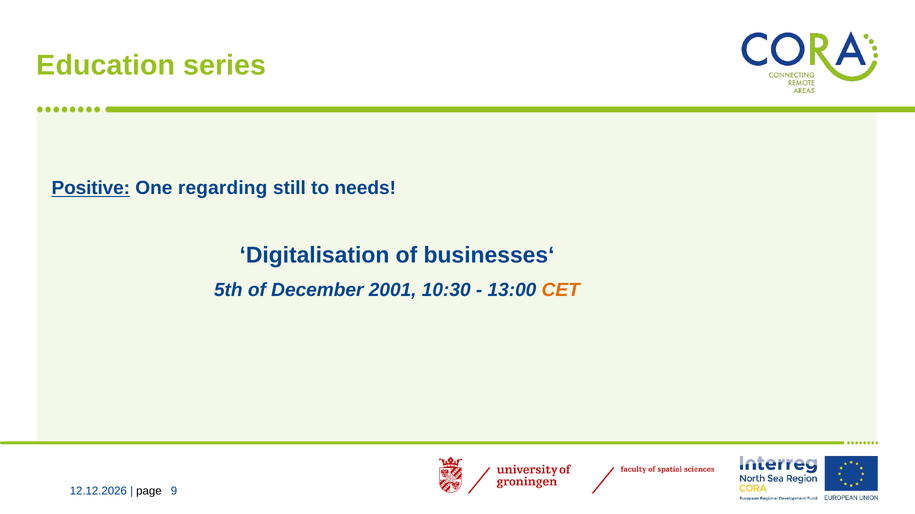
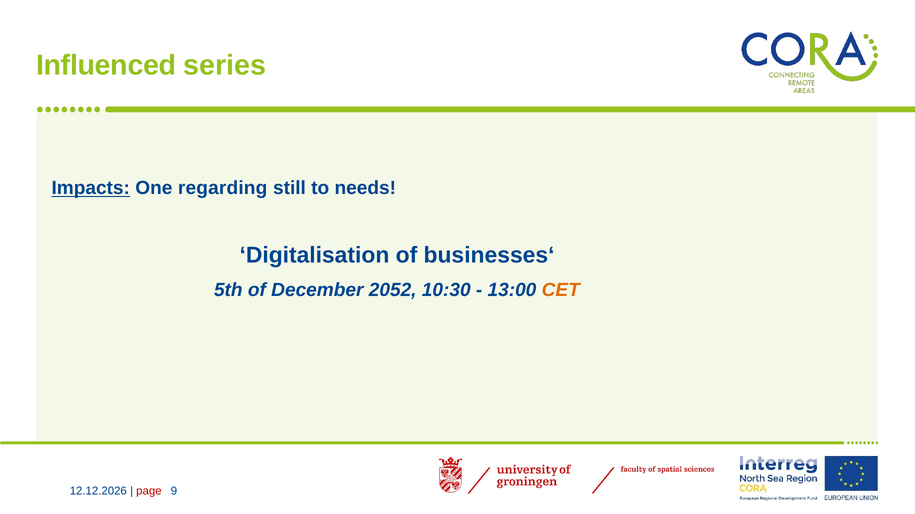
Education: Education -> Influenced (106, 65)
Positive: Positive -> Impacts (91, 188)
2001: 2001 -> 2052 (393, 290)
page colour: black -> red (149, 492)
